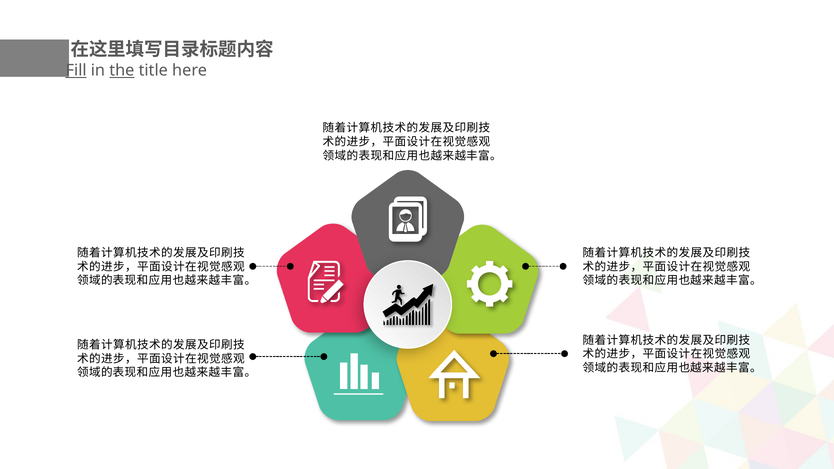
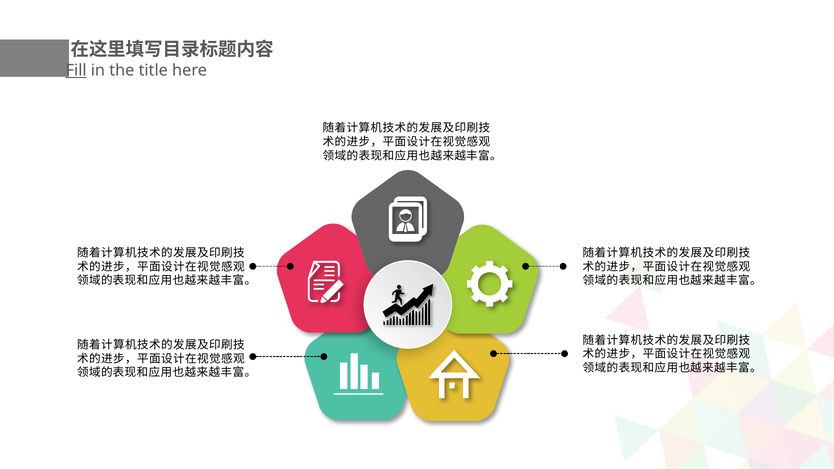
the underline: present -> none (122, 70)
